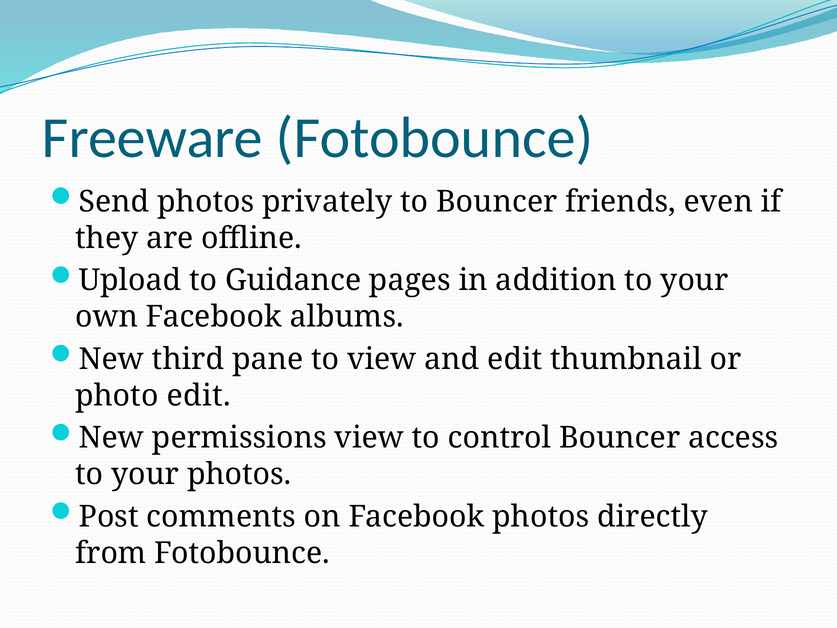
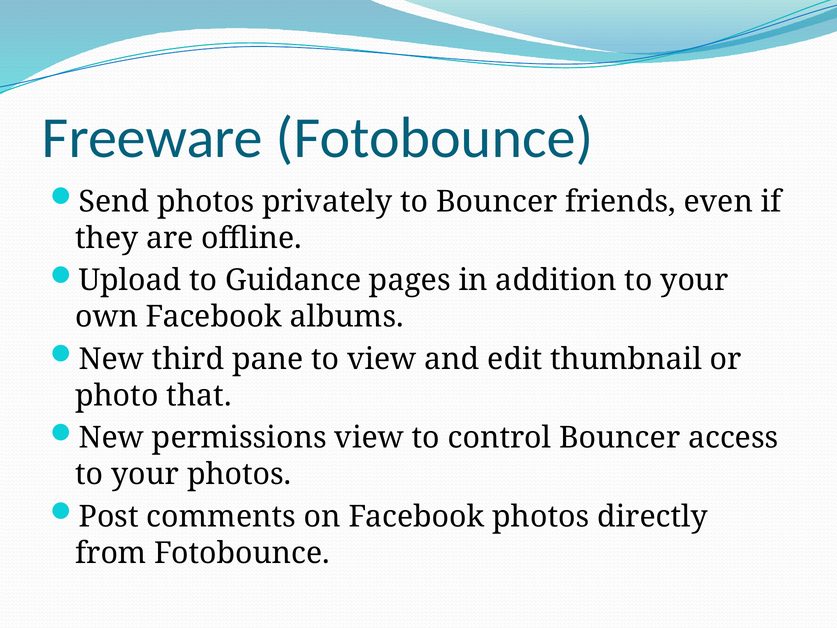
photo edit: edit -> that (199, 395)
